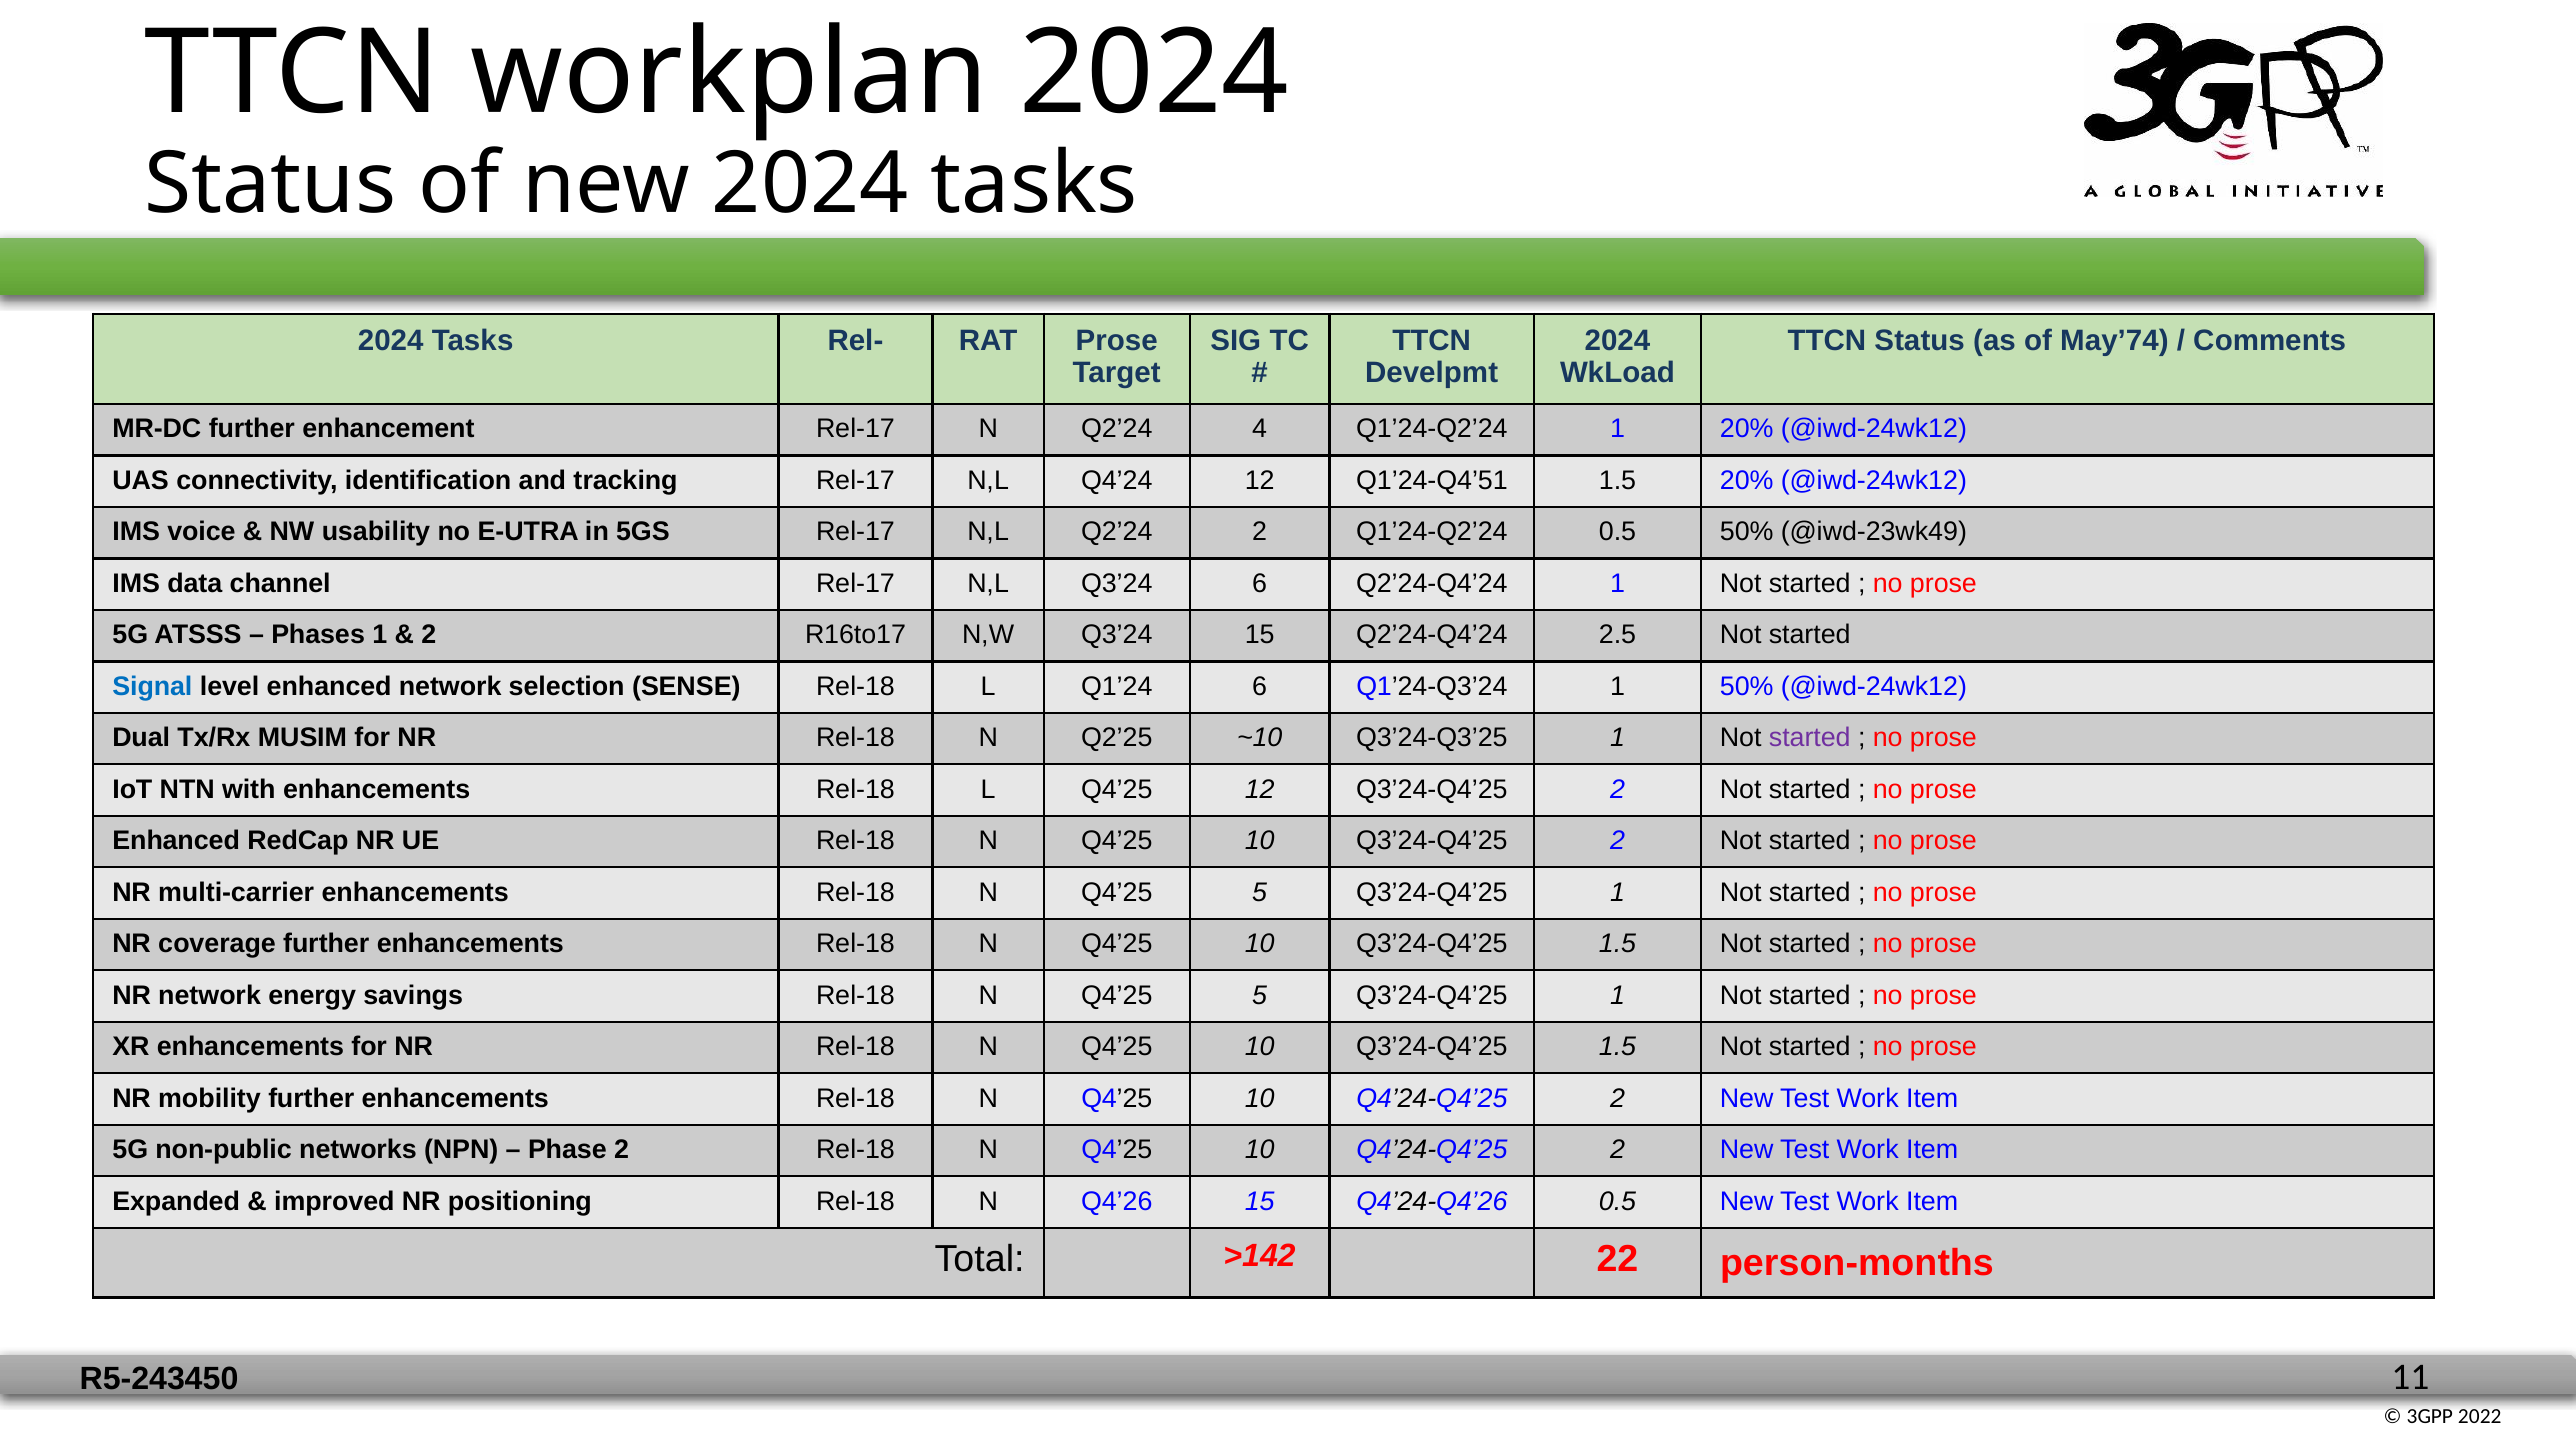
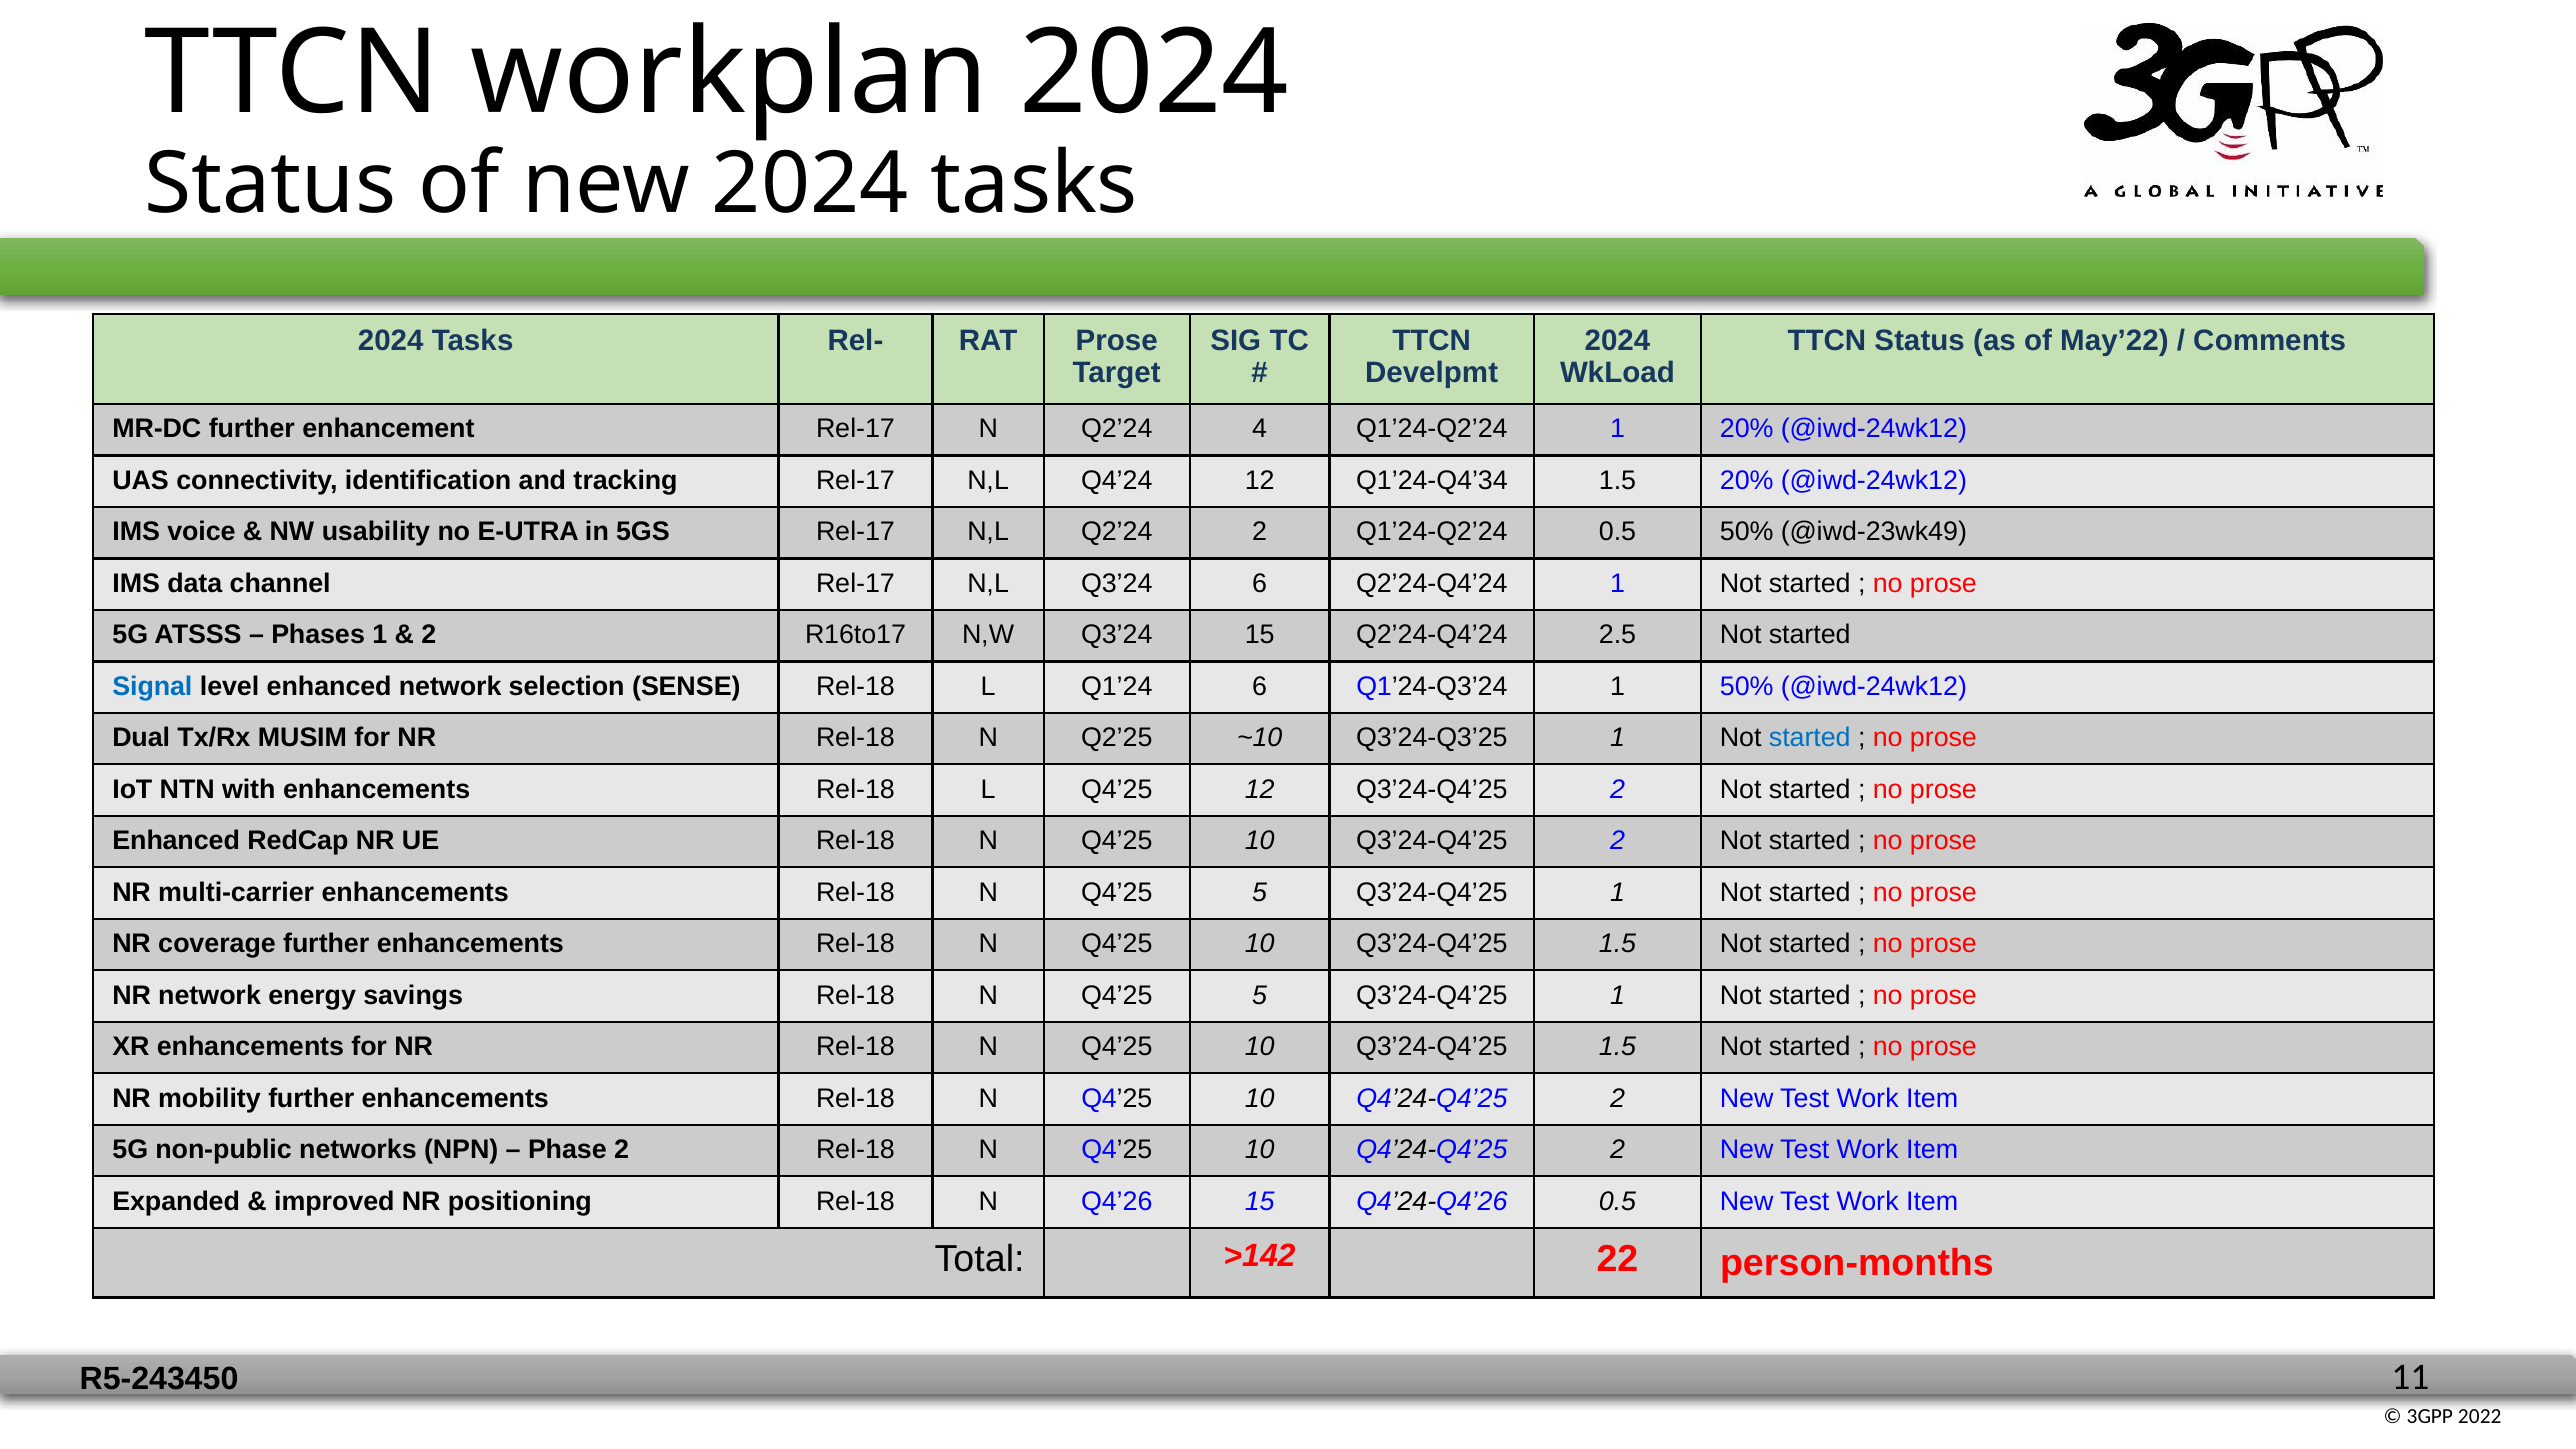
May’74: May’74 -> May’22 (2114, 340)
Q1’24-Q4’51: Q1’24-Q4’51 -> Q1’24-Q4’34 (1432, 480)
started colour: purple -> blue (1810, 738)
